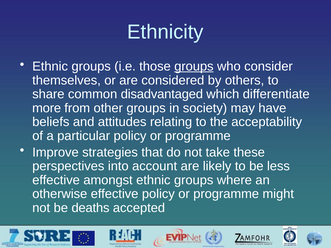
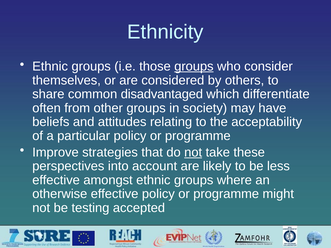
more: more -> often (47, 108)
not underline: none -> present (193, 152)
deaths: deaths -> testing (90, 208)
